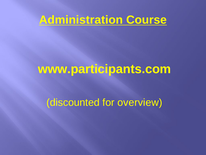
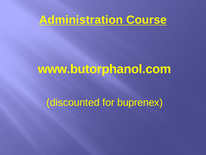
www.participants.com: www.participants.com -> www.butorphanol.com (105, 69)
overview: overview -> buprenex (140, 102)
